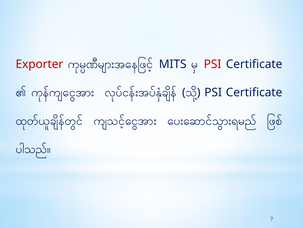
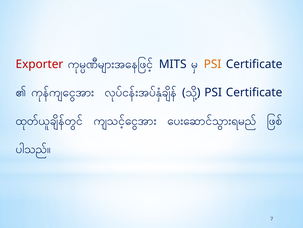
PSI colour: red -> orange (213, 64)
